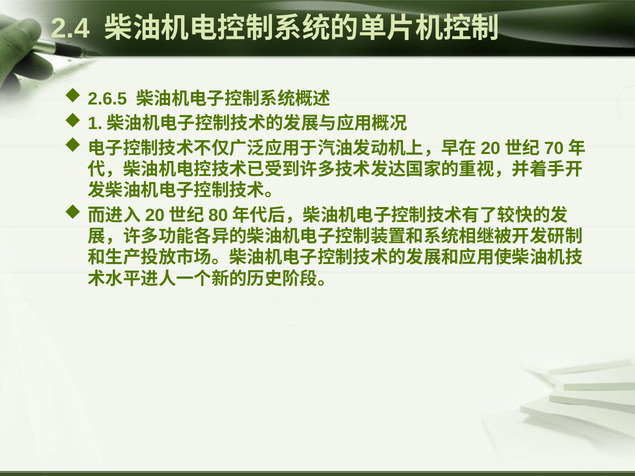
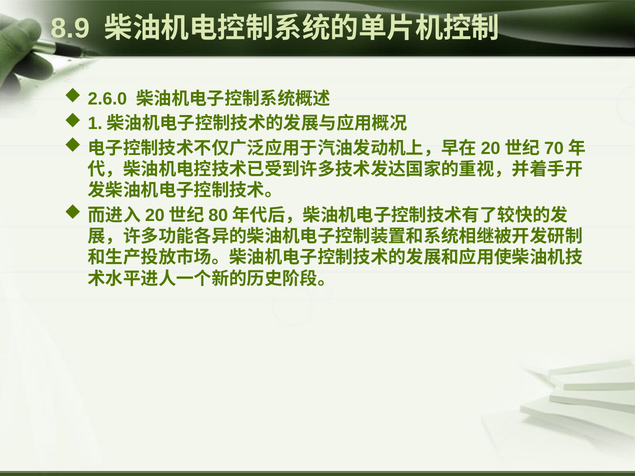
2.4: 2.4 -> 8.9 (70, 29)
2.6.5: 2.6.5 -> 2.6.0 (107, 99)
